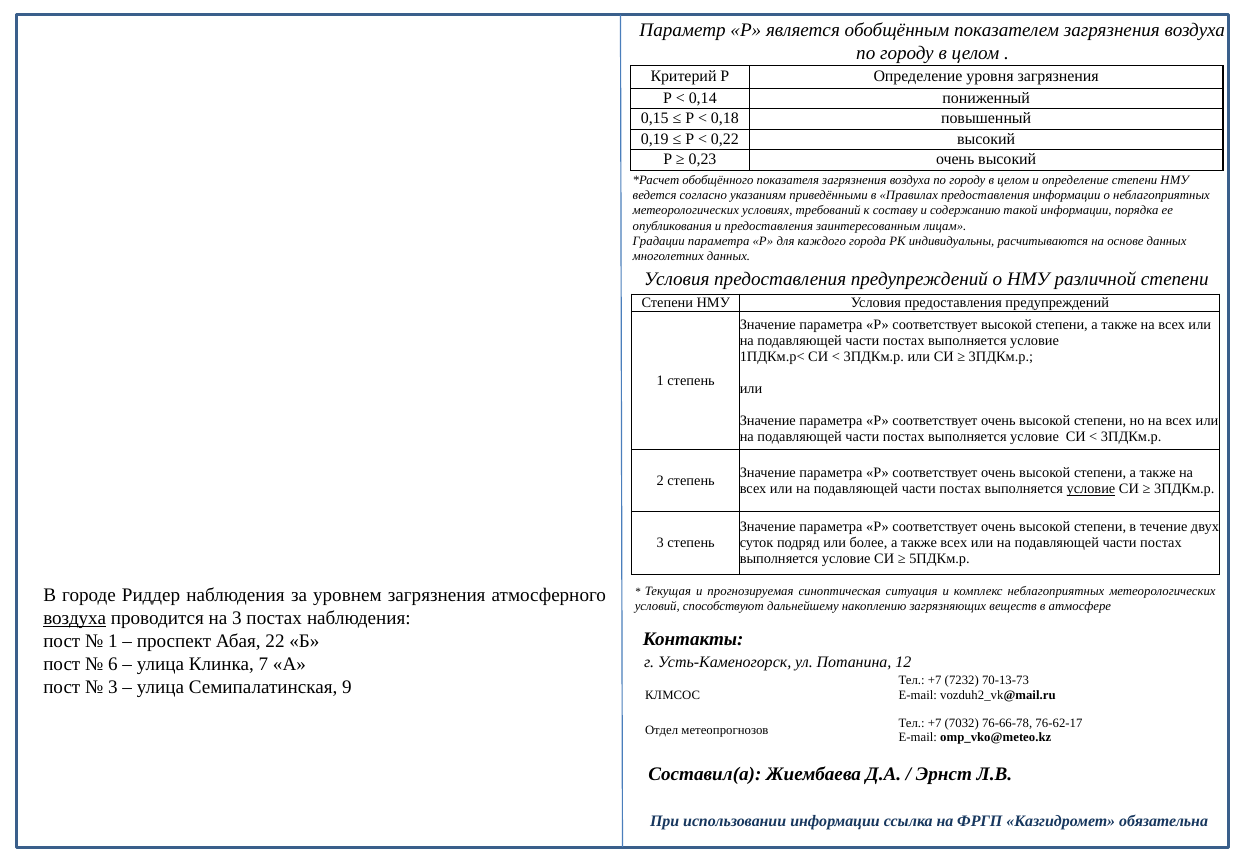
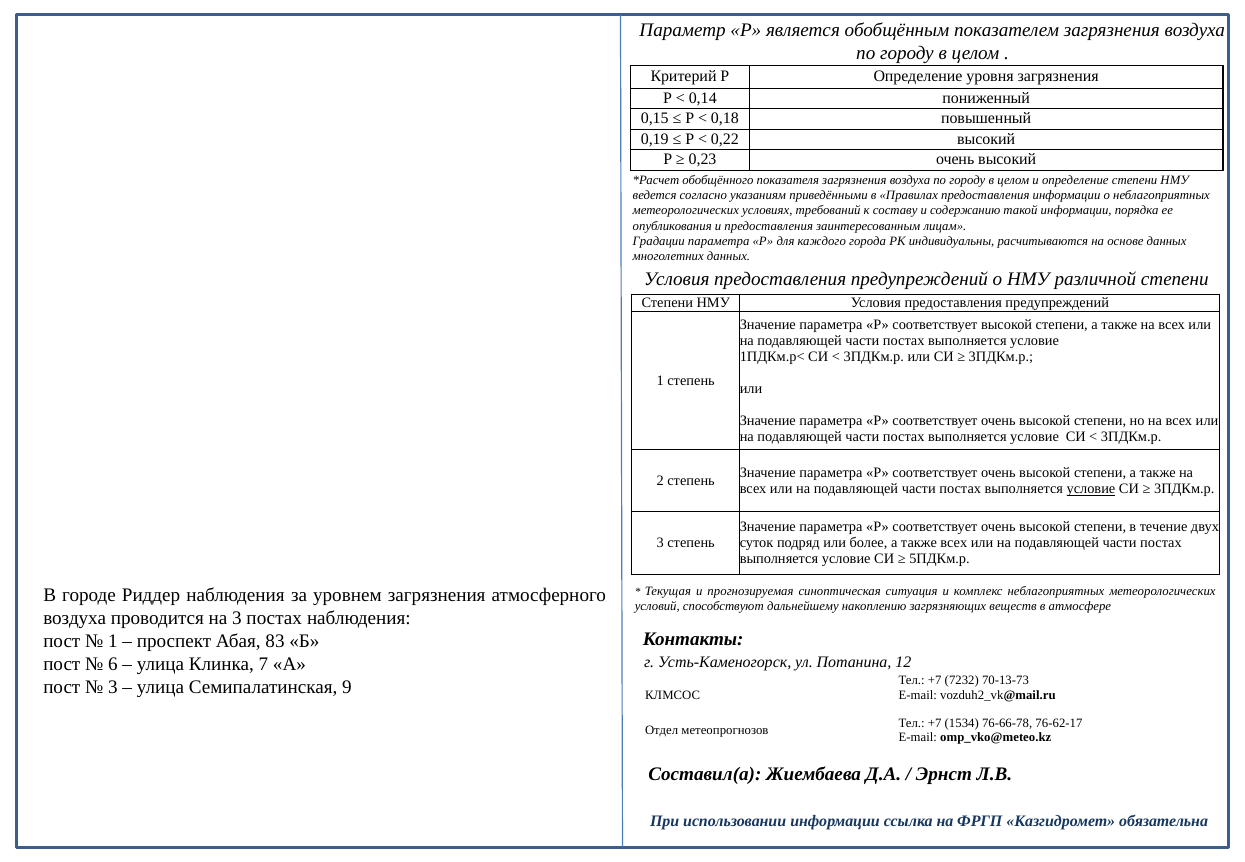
воздуха underline: present -> none (75, 618)
22: 22 -> 83 (275, 641)
7032: 7032 -> 1534 (962, 723)
